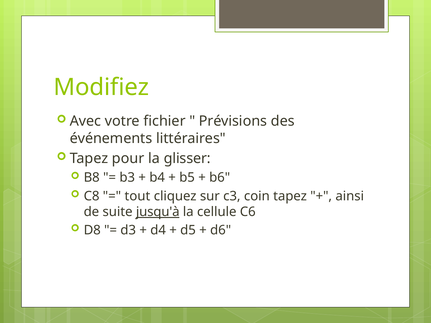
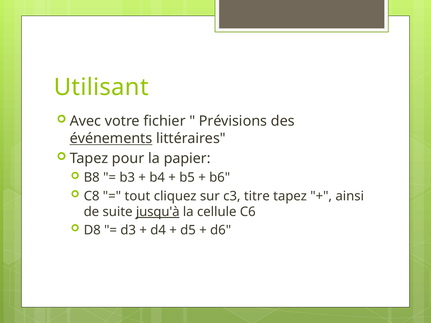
Modifiez: Modifiez -> Utilisant (101, 87)
événements underline: none -> present (111, 139)
glisser: glisser -> papier (187, 159)
coin: coin -> titre (257, 196)
